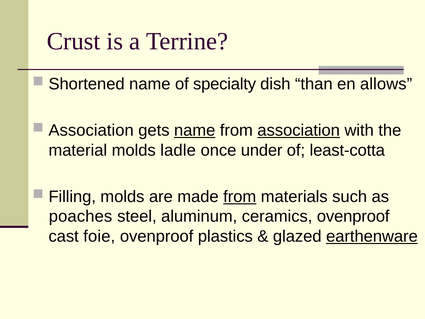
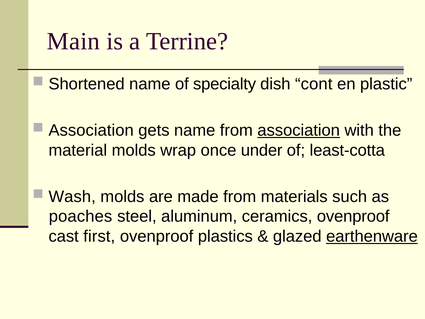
Crust: Crust -> Main (73, 41)
than: than -> cont (314, 84)
allows: allows -> plastic (386, 84)
name underline: present -> none (195, 130)
ladle: ladle -> wrap (178, 150)
Filling: Filling -> Wash (72, 197)
from underline: present -> none (240, 197)
foie: foie -> first (99, 236)
